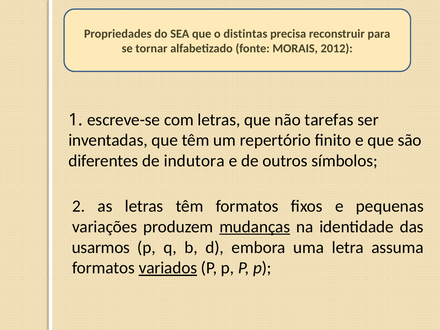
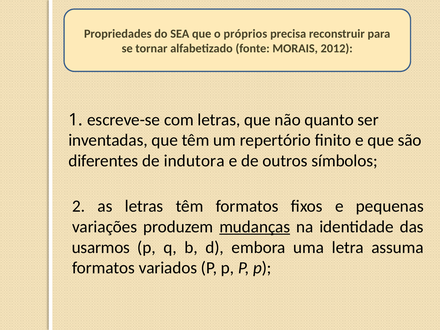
distintas: distintas -> próprios (245, 34)
tarefas: tarefas -> quanto (329, 120)
variados underline: present -> none (168, 268)
